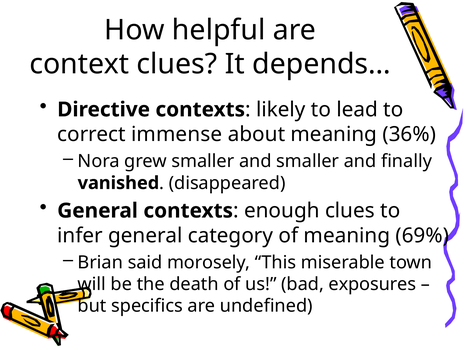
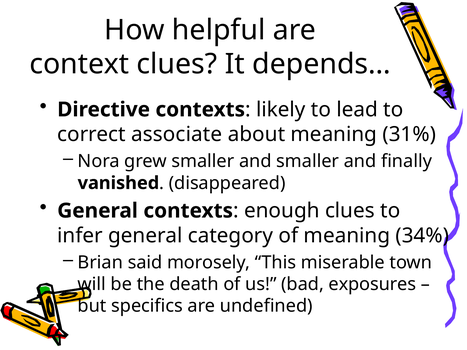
immense: immense -> associate (177, 135)
36%: 36% -> 31% (409, 135)
69%: 69% -> 34% (422, 236)
